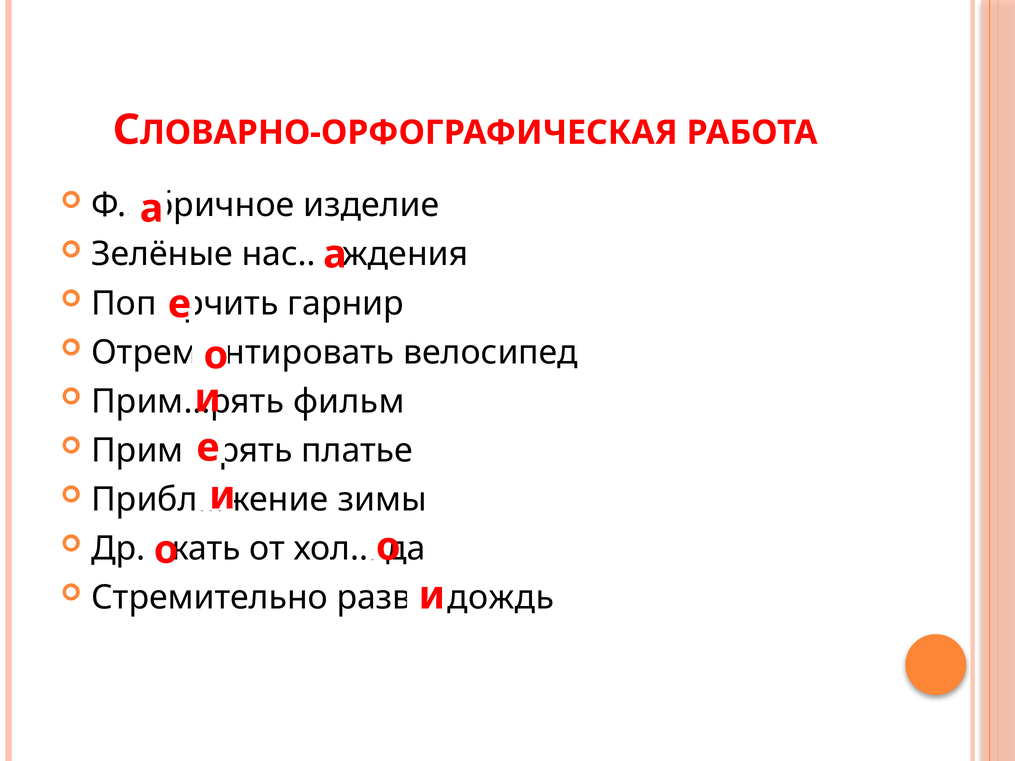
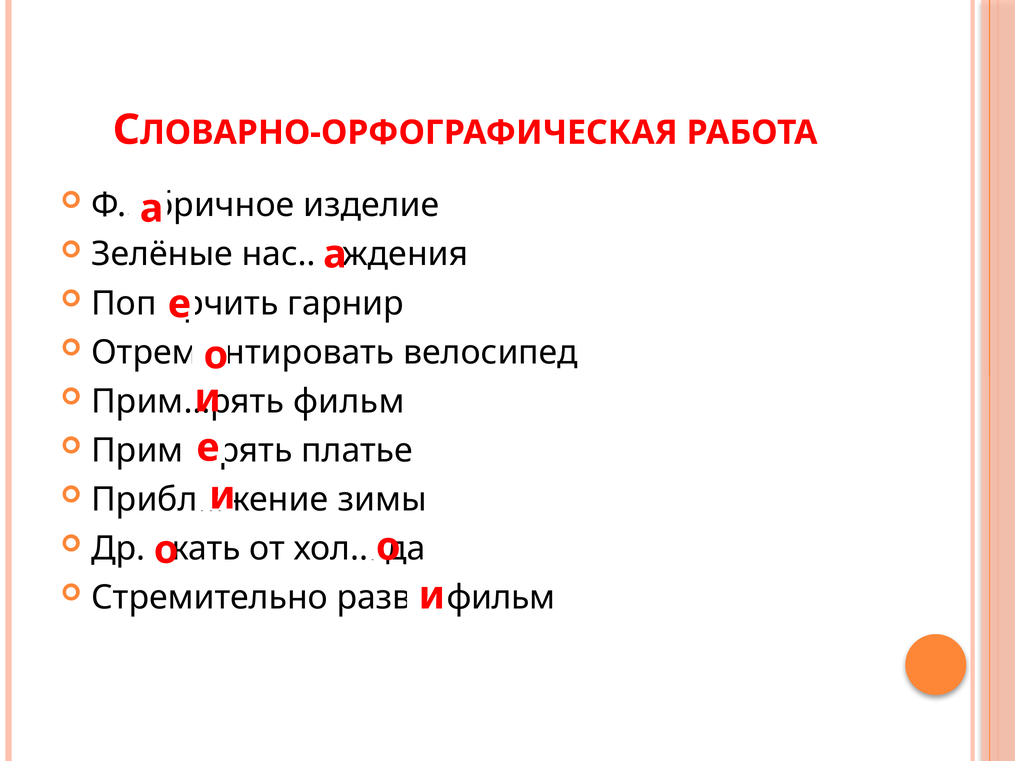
дождь: дождь -> фильм (501, 598)
